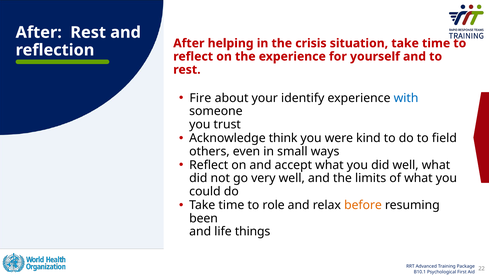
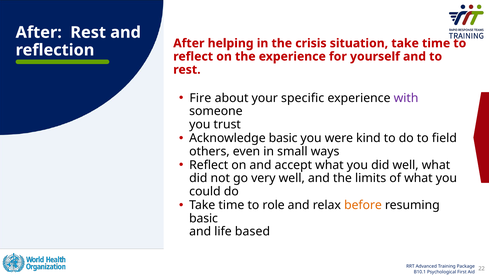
identify: identify -> specific (303, 98)
with colour: blue -> purple (406, 98)
Acknowledge think: think -> basic (283, 138)
been: been -> basic (204, 218)
things: things -> based (252, 232)
